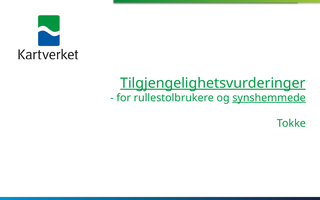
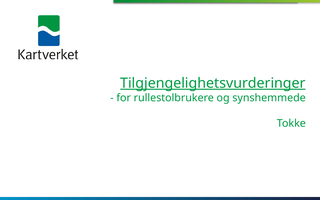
synshemmede underline: present -> none (269, 98)
